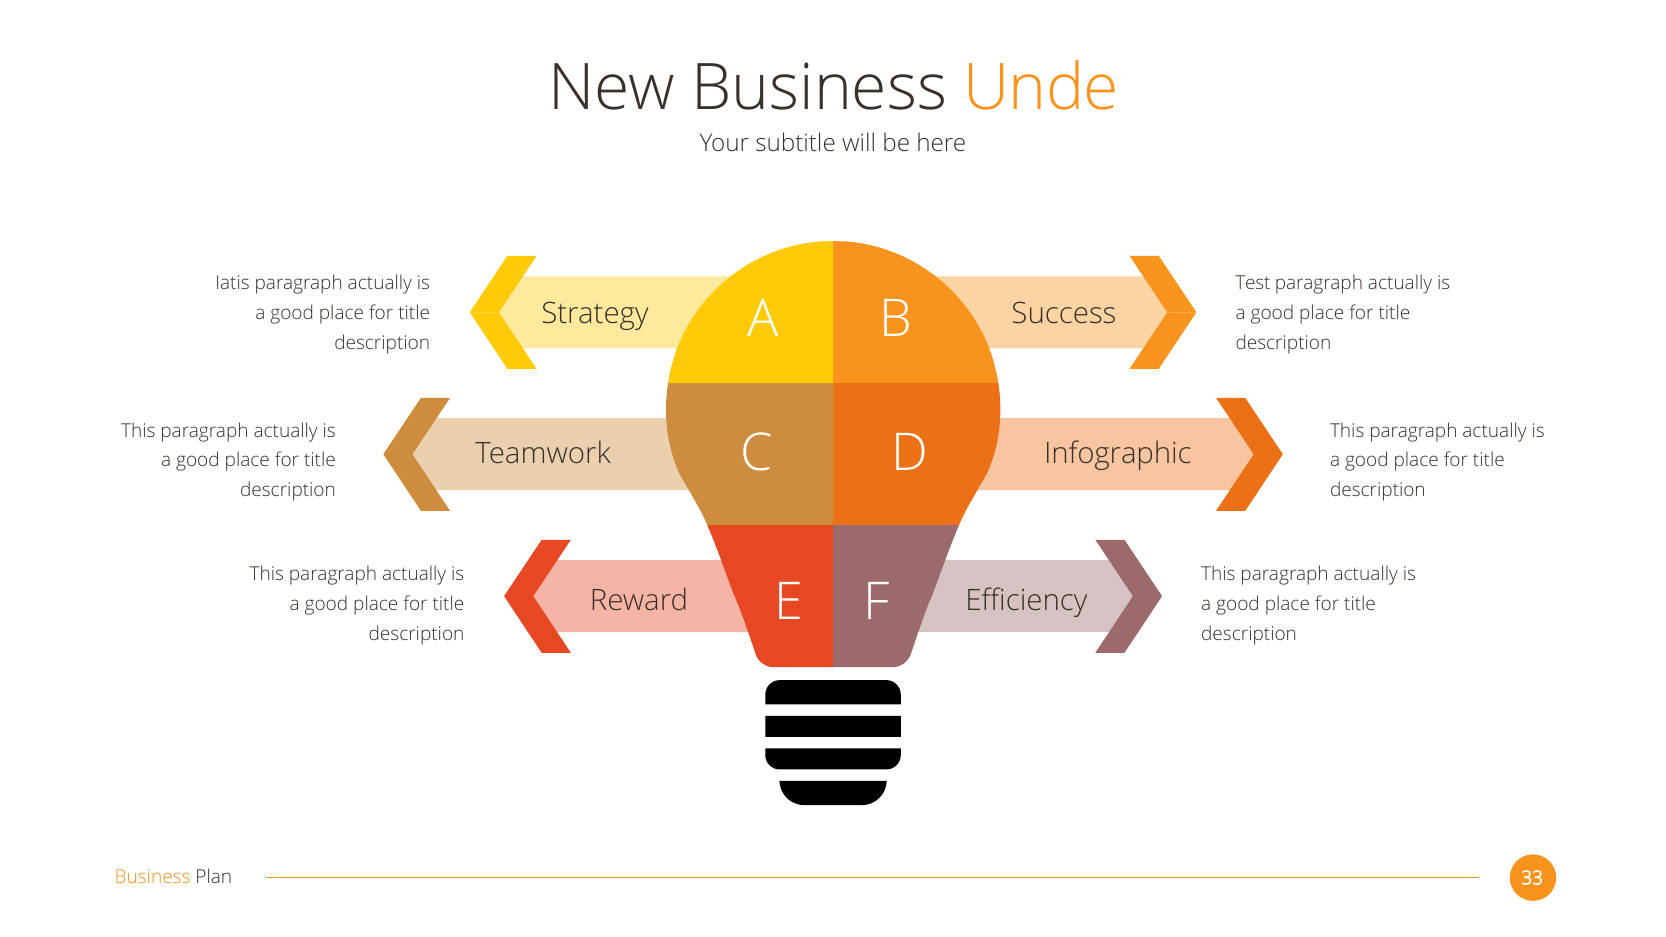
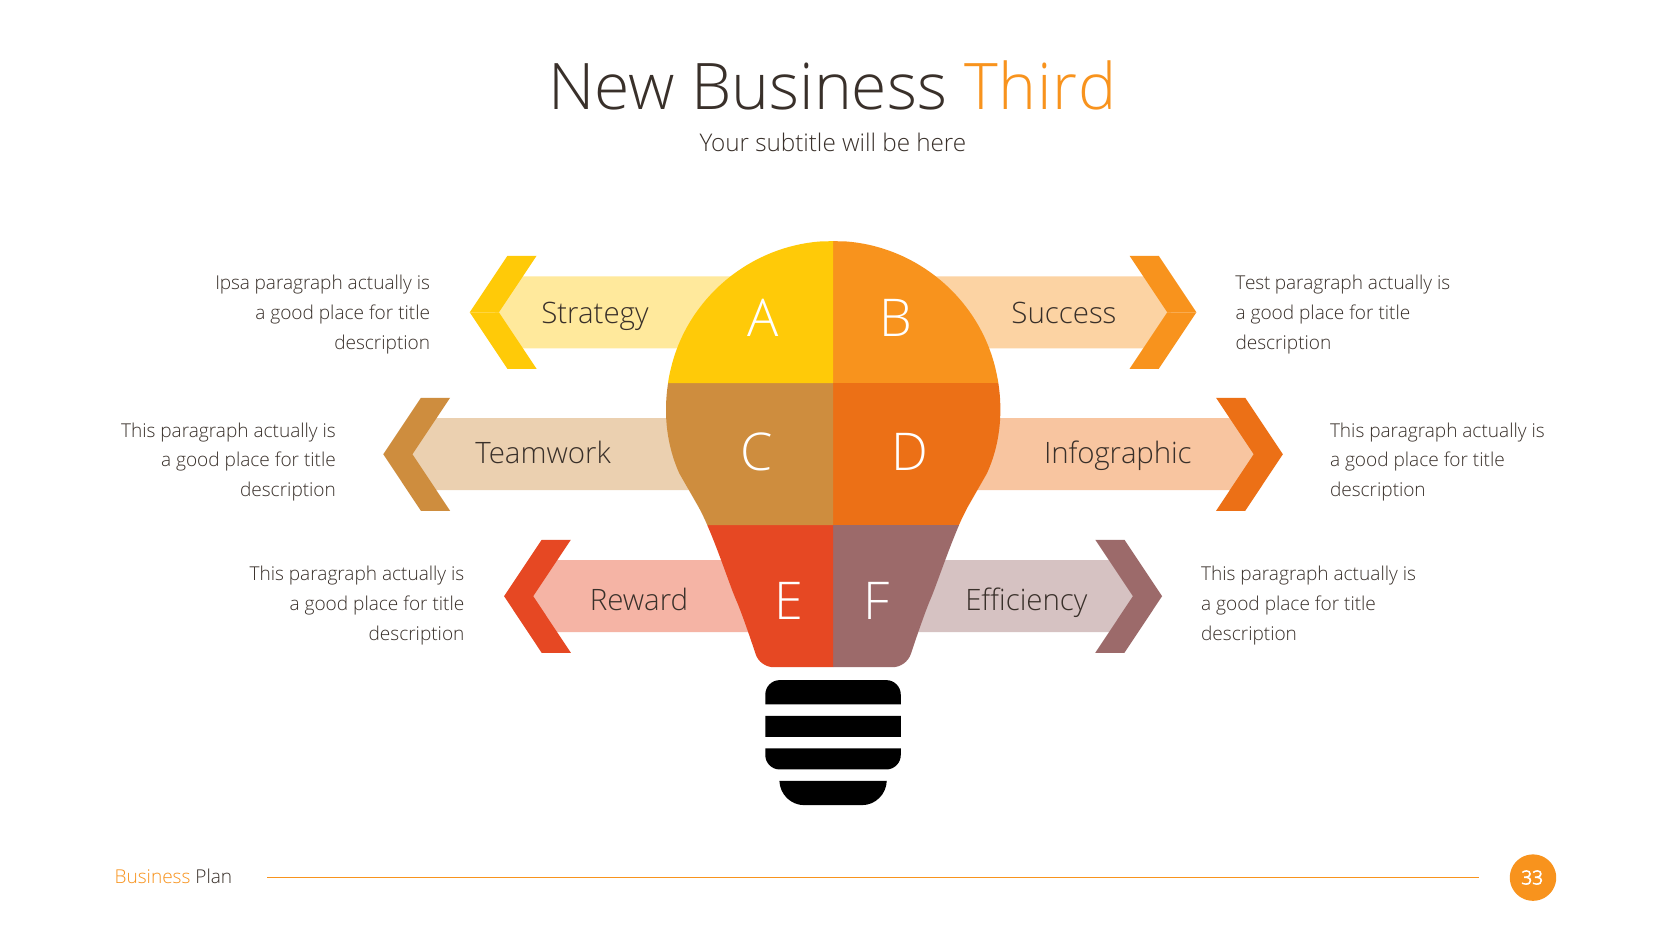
Unde: Unde -> Third (1041, 88)
Iatis: Iatis -> Ipsa (233, 284)
